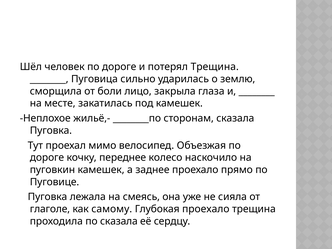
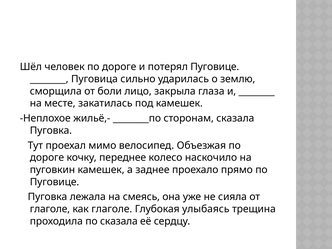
потерял Трещина: Трещина -> Пуговице (215, 67)
как самому: самому -> глаголе (112, 209)
Глубокая проехало: проехало -> улыбаясь (206, 209)
